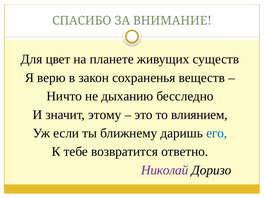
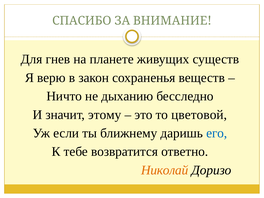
цвет: цвет -> гнев (58, 59)
влиянием: влиянием -> цветовой (199, 115)
Николай colour: purple -> orange (165, 170)
